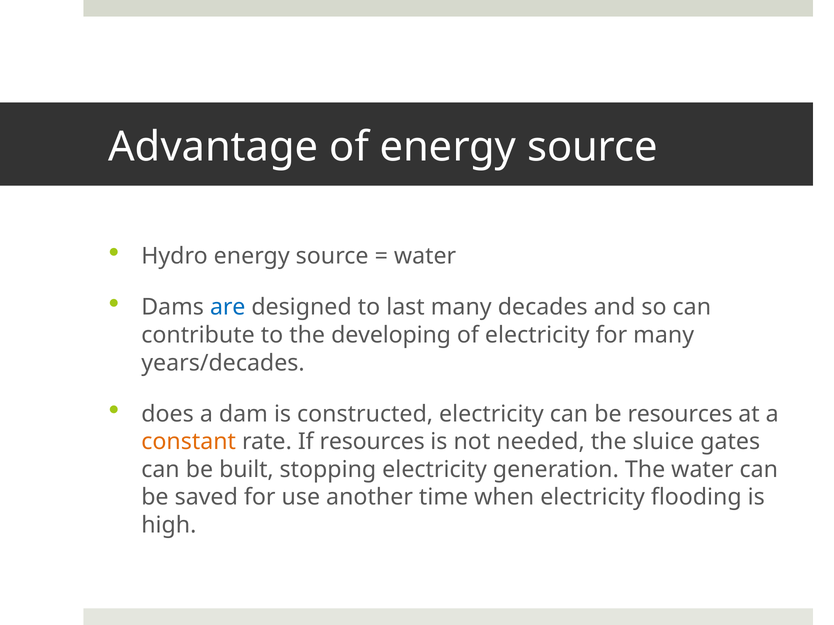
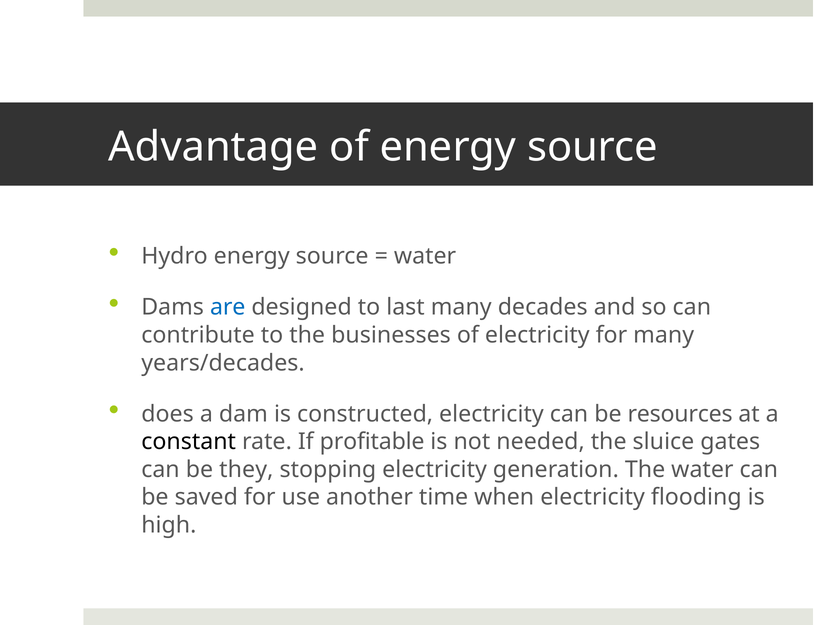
developing: developing -> businesses (391, 335)
constant colour: orange -> black (189, 442)
If resources: resources -> profitable (372, 442)
built: built -> they (246, 470)
